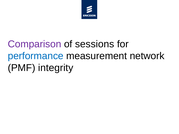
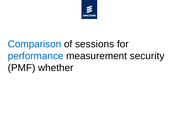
Comparison colour: purple -> blue (35, 44)
network: network -> security (147, 56)
integrity: integrity -> whether (56, 68)
